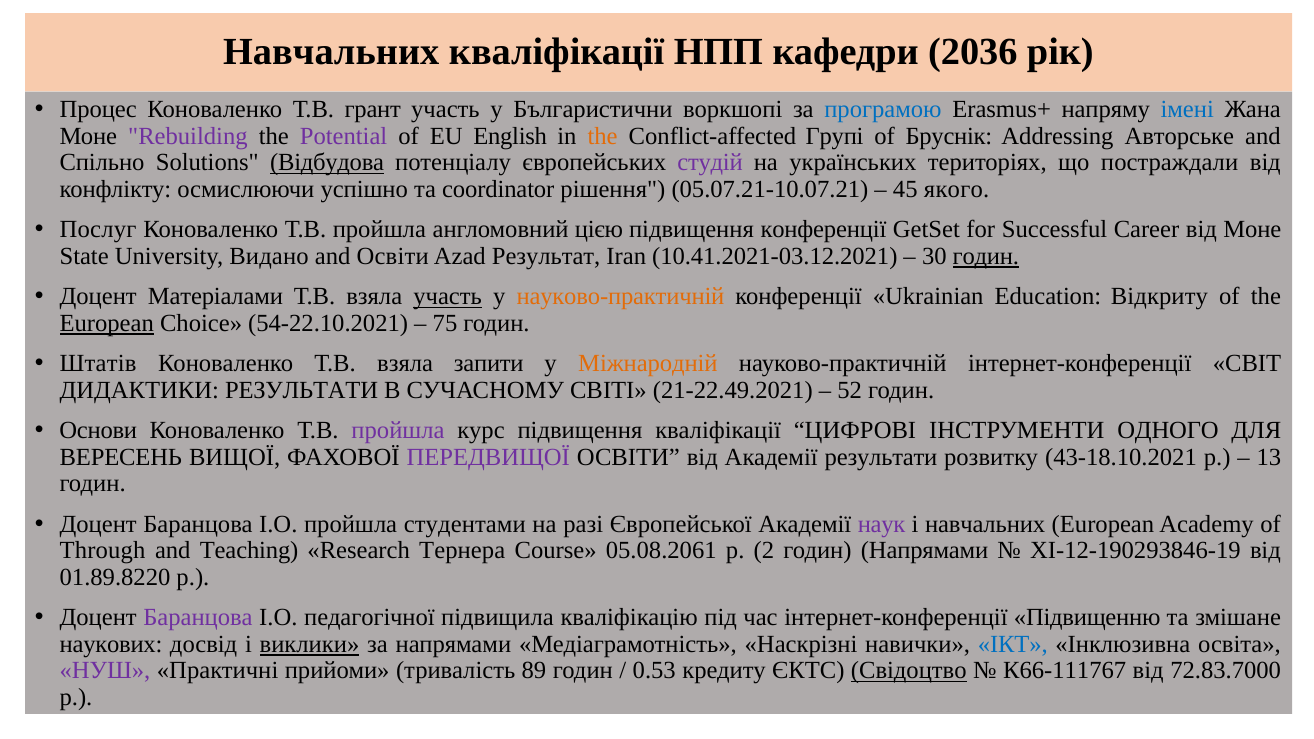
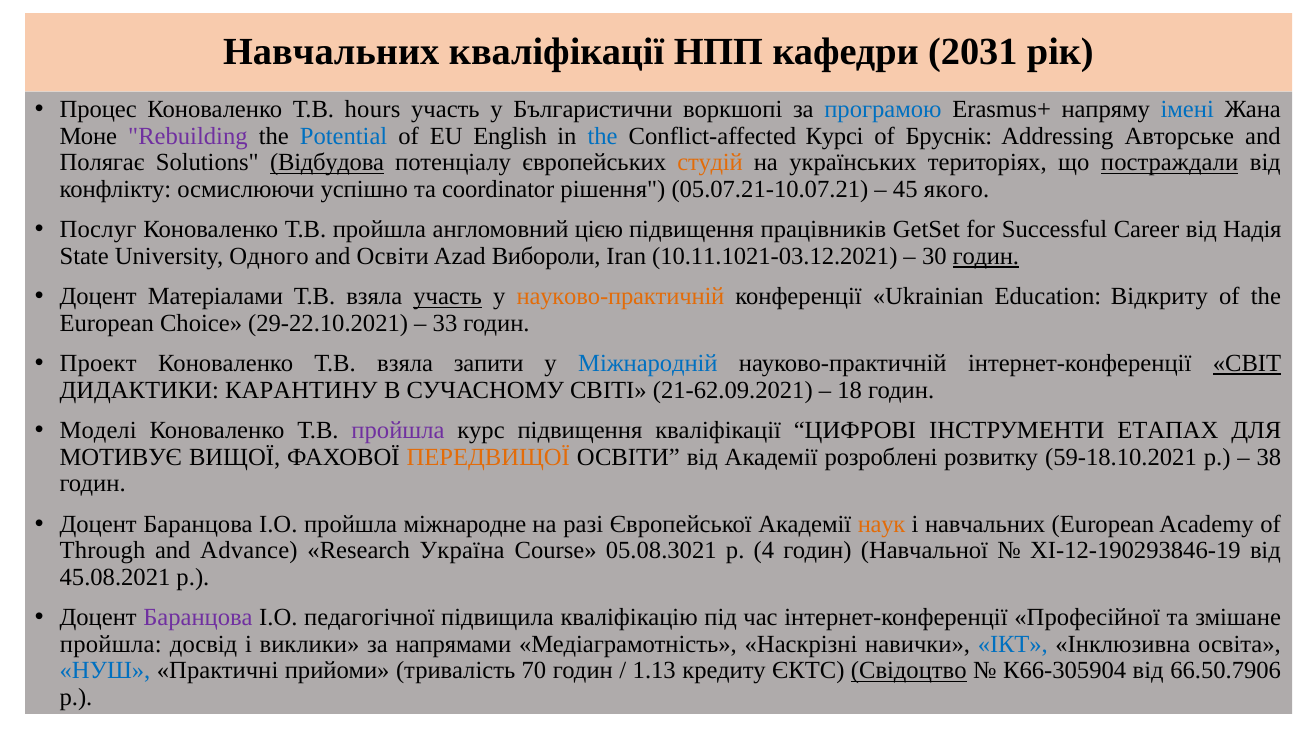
2036: 2036 -> 2031 (973, 52)
грант: грант -> hours (373, 110)
Potential colour: purple -> blue (344, 136)
the colour: orange -> blue (603, 136)
Групі: Групі -> Курсі (835, 136)
Спільно: Спільно -> Полягає (102, 163)
студій colour: purple -> orange (710, 163)
постраждали underline: none -> present (1170, 163)
підвищення конференції: конференції -> працівників (823, 230)
від Моне: Моне -> Надія (1252, 230)
Видано: Видано -> Одного (269, 256)
Результат: Результат -> Вибороли (546, 256)
10.41.2021-03.12.2021: 10.41.2021-03.12.2021 -> 10.11.1021-03.12.2021 (775, 256)
European underline: present -> none (107, 323)
54-22.10.2021: 54-22.10.2021 -> 29-22.10.2021 (328, 323)
75: 75 -> 33 (445, 323)
Штатів: Штатів -> Проект (98, 364)
Міжнародній colour: orange -> blue (648, 364)
СВІТ underline: none -> present (1247, 364)
ДИДАКТИКИ РЕЗУЛЬТАТИ: РЕЗУЛЬТАТИ -> КАРАНТИНУ (301, 390)
21‑22.49.2021: 21‑22.49.2021 -> 21‑62.09.2021 (733, 390)
52: 52 -> 18 (850, 390)
Основи: Основи -> Моделі (98, 431)
ОДНОГО: ОДНОГО -> ЕТАПАХ (1168, 431)
ВЕРЕСЕНЬ: ВЕРЕСЕНЬ -> МОТИВУЄ (121, 457)
ПЕРЕДВИЩОЇ colour: purple -> orange (488, 457)
Академії результати: результати -> розроблені (881, 457)
43-18.10.2021: 43-18.10.2021 -> 59-18.10.2021 (1121, 457)
13: 13 -> 38 (1269, 457)
студентами: студентами -> міжнародне (465, 524)
наук colour: purple -> orange (882, 524)
Teaching: Teaching -> Advance (249, 551)
Тернера: Тернера -> Україна (462, 551)
05.08.2061: 05.08.2061 -> 05.08.3021 (661, 551)
2: 2 -> 4 (764, 551)
годин Напрямами: Напрямами -> Навчальної (924, 551)
01.89.8220: 01.89.8220 -> 45.08.2021 (115, 577)
Підвищенню: Підвищенню -> Професійної (1087, 618)
наукових: наукових -> пройшла (111, 644)
виклики underline: present -> none (310, 644)
НУШ colour: purple -> blue (105, 671)
89: 89 -> 70 (534, 671)
0.53: 0.53 -> 1.13 (654, 671)
К66-111767: К66-111767 -> К66-305904 (1065, 671)
72.83.7000: 72.83.7000 -> 66.50.7906 (1226, 671)
